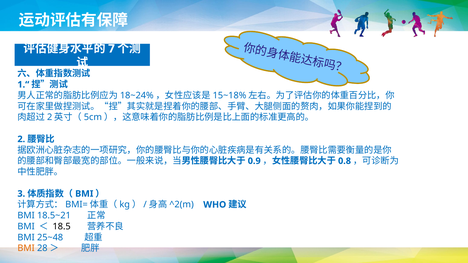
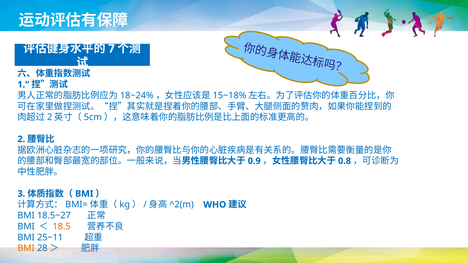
18.5~21: 18.5~21 -> 18.5~27 (54, 216)
18.5 colour: black -> orange (62, 227)
25~48: 25~48 -> 25~11 (50, 238)
